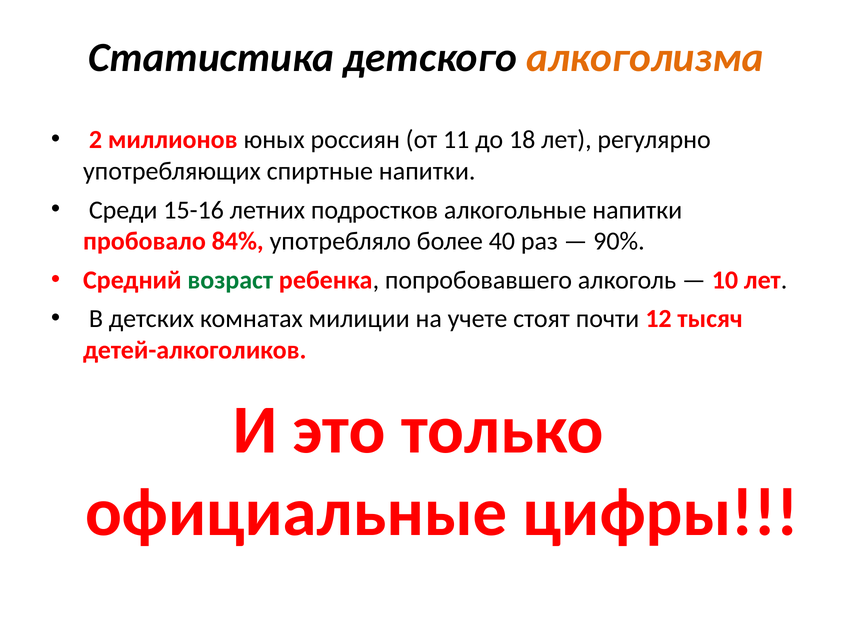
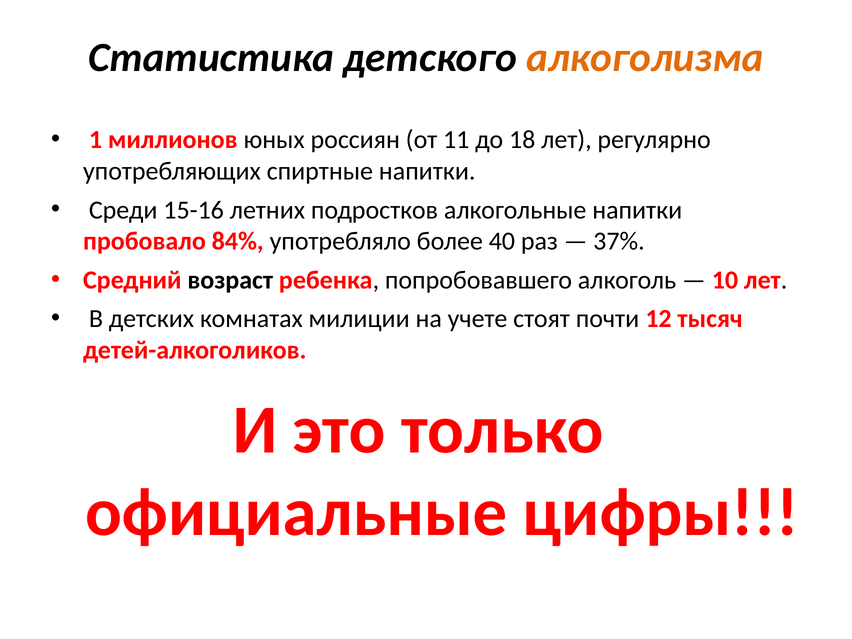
2: 2 -> 1 (96, 140)
90%: 90% -> 37% (619, 241)
возраст colour: green -> black (230, 280)
